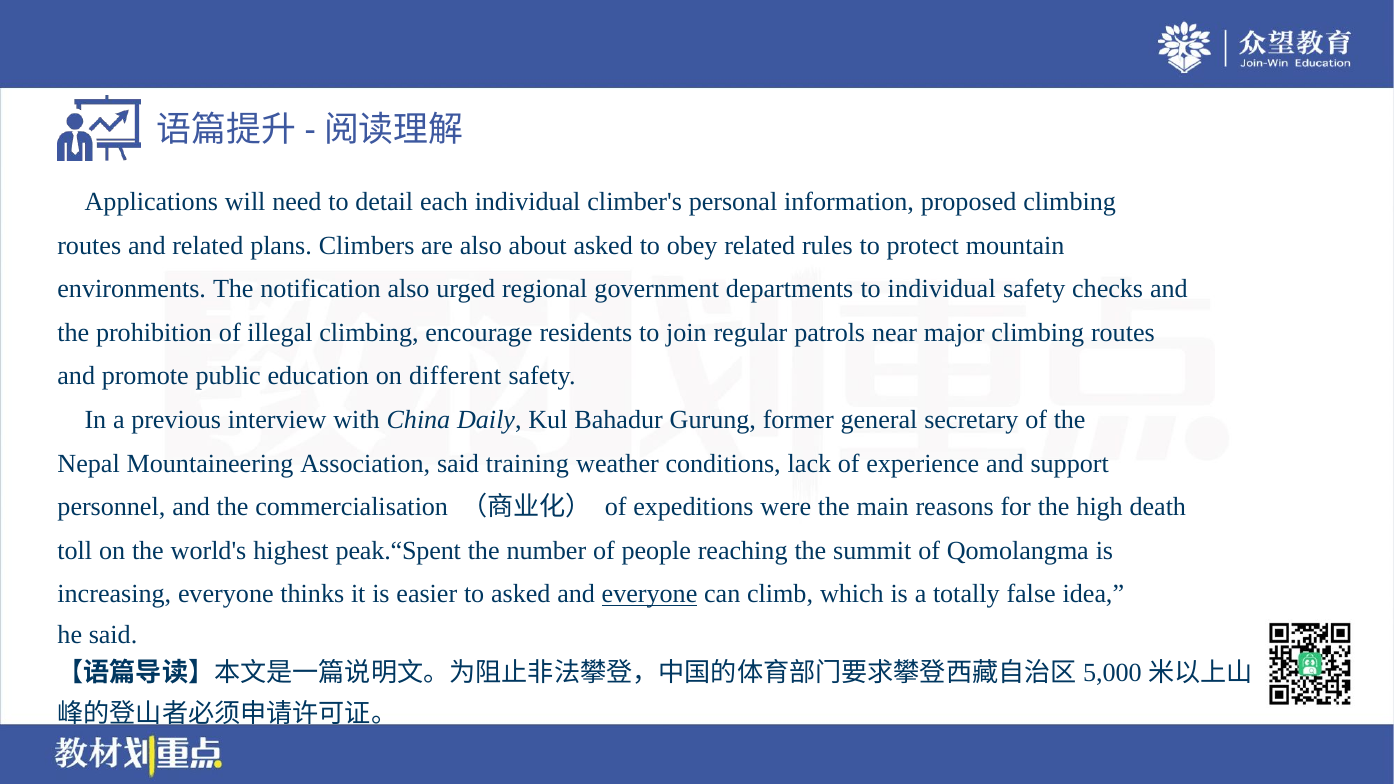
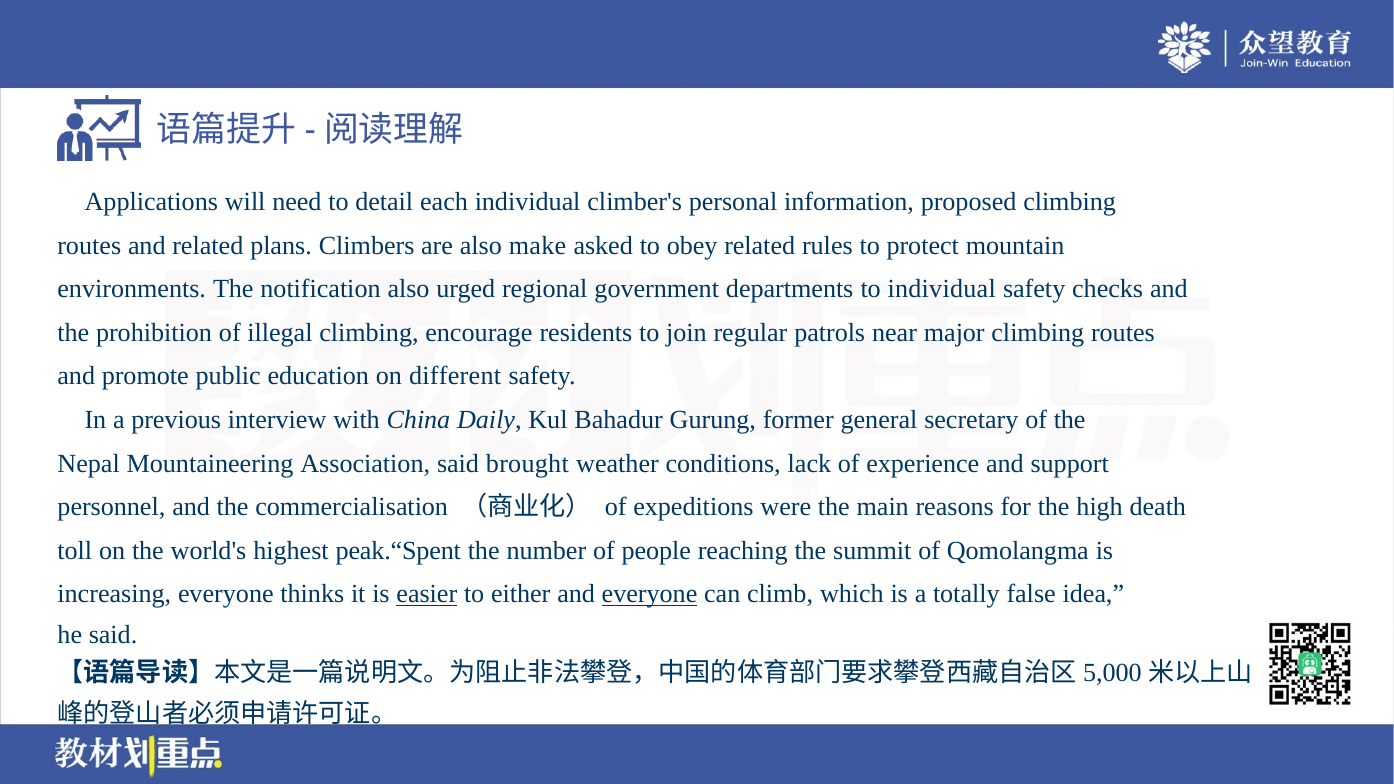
about: about -> make (538, 246)
training: training -> brought (527, 463)
easier underline: none -> present (427, 594)
to asked: asked -> either (521, 594)
